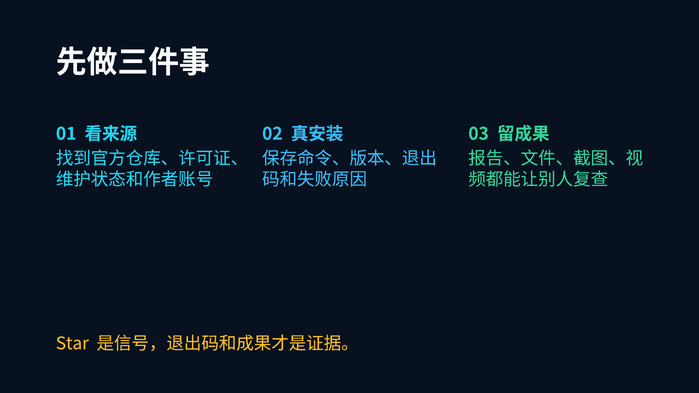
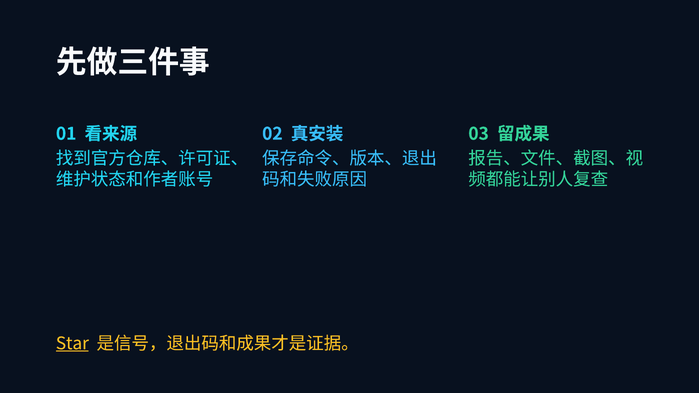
Star underline: none -> present (72, 344)
